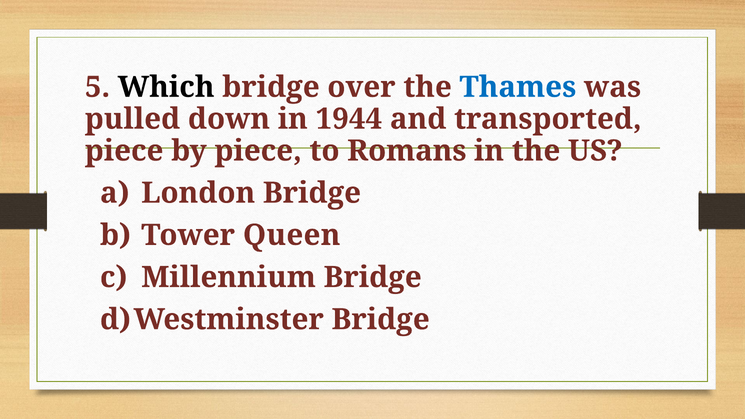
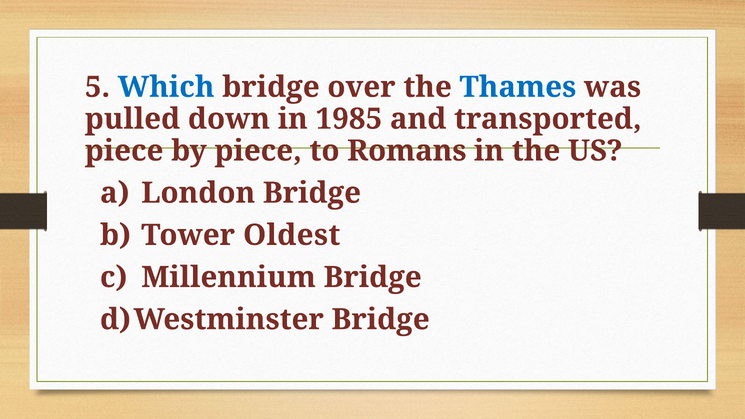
Which colour: black -> blue (166, 87)
1944: 1944 -> 1985 (349, 119)
Queen: Queen -> Oldest (292, 235)
